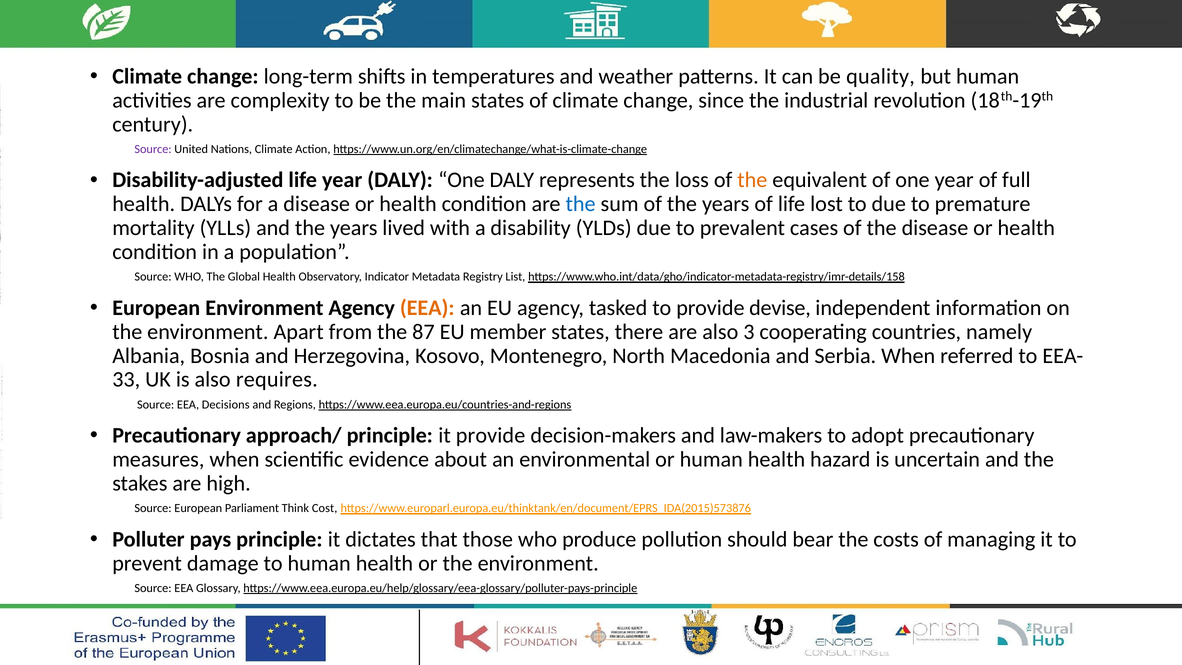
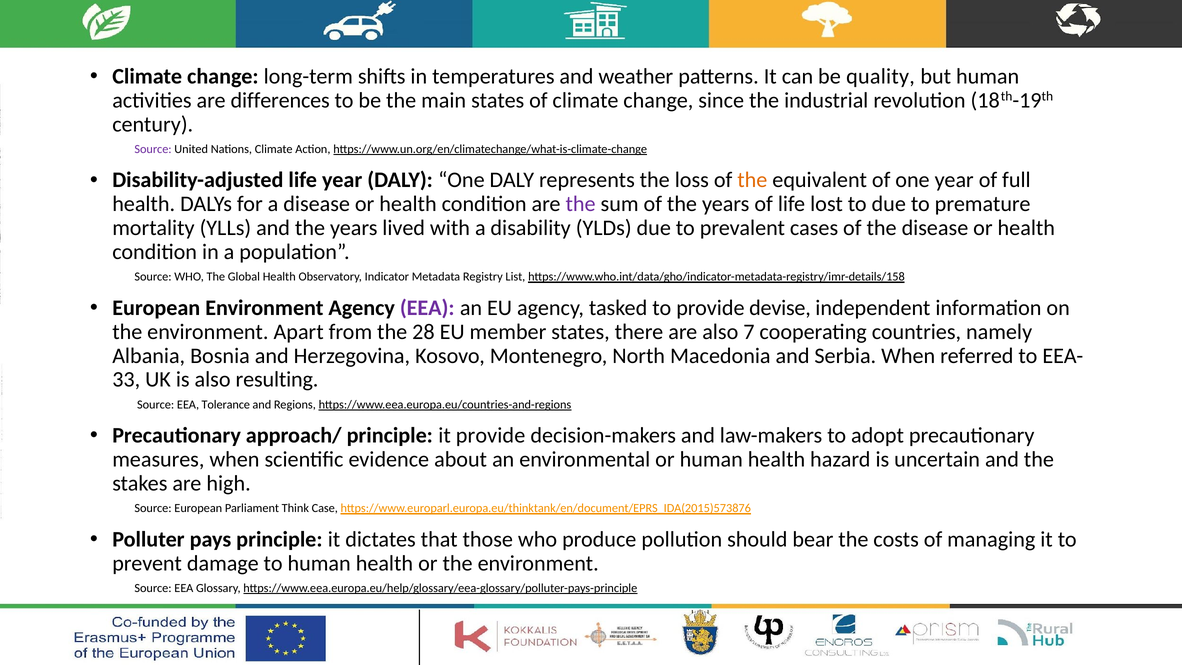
complexity: complexity -> differences (280, 100)
the colour: blue -> purple (581, 204)
EEA colour: orange -> purple (427, 308)
87: 87 -> 28 (423, 332)
3: 3 -> 7 (749, 332)
requires: requires -> resulting (277, 380)
Decisions: Decisions -> Tolerance (226, 404)
Cost: Cost -> Case (325, 508)
